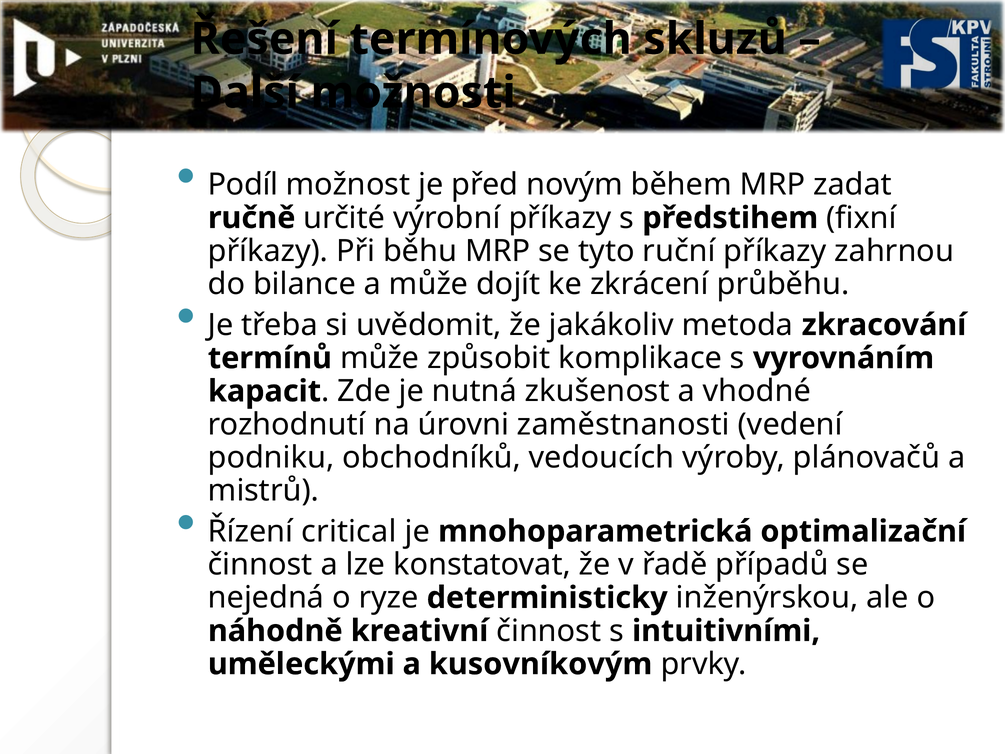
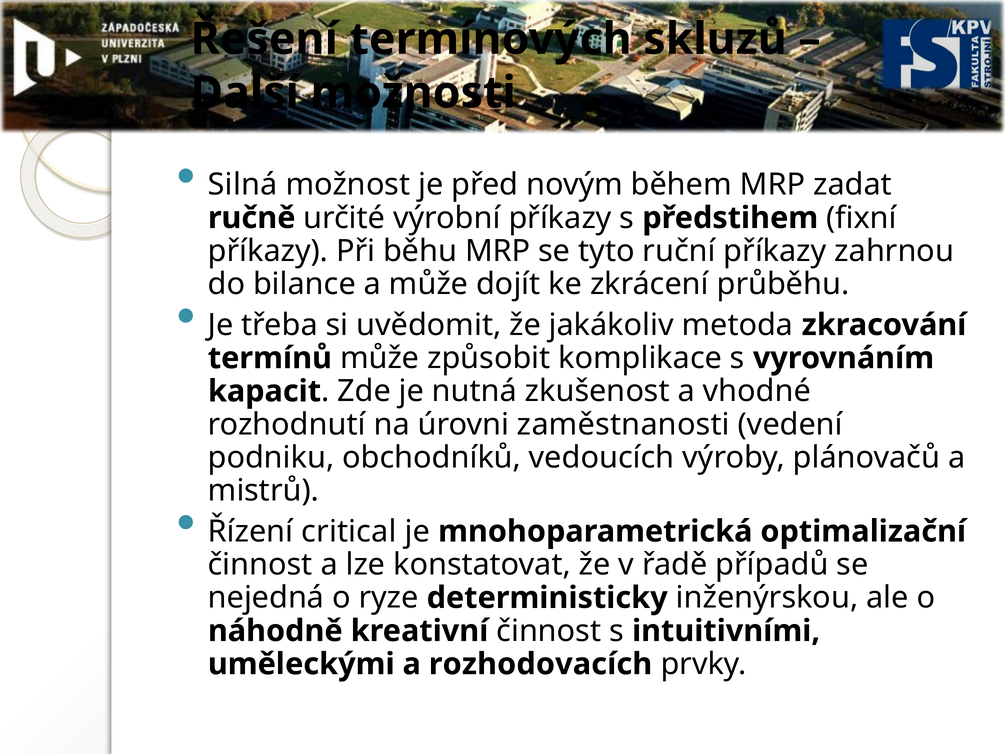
Podíl: Podíl -> Silná (243, 185)
kusovníkovým: kusovníkovým -> rozhodovacích (541, 664)
